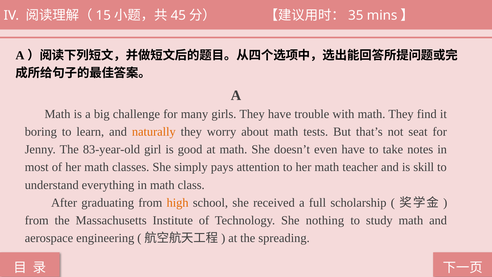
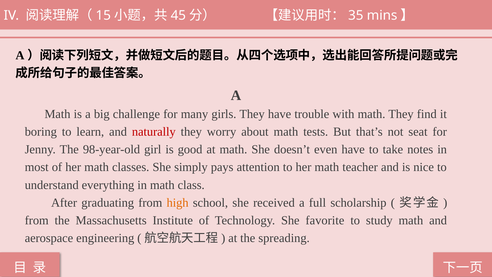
naturally colour: orange -> red (154, 132)
83-year-old: 83-year-old -> 98-year-old (111, 149)
skill: skill -> nice (424, 167)
nothing: nothing -> favorite (325, 220)
